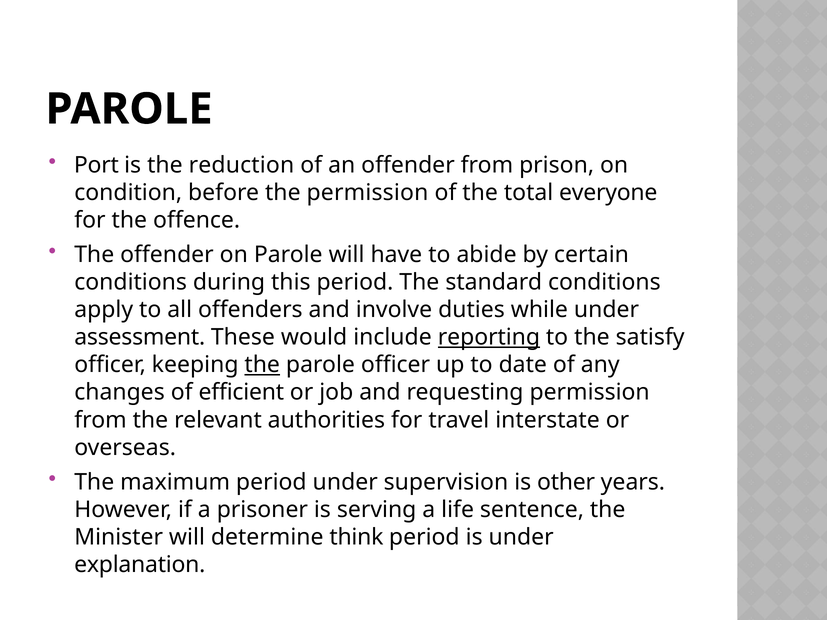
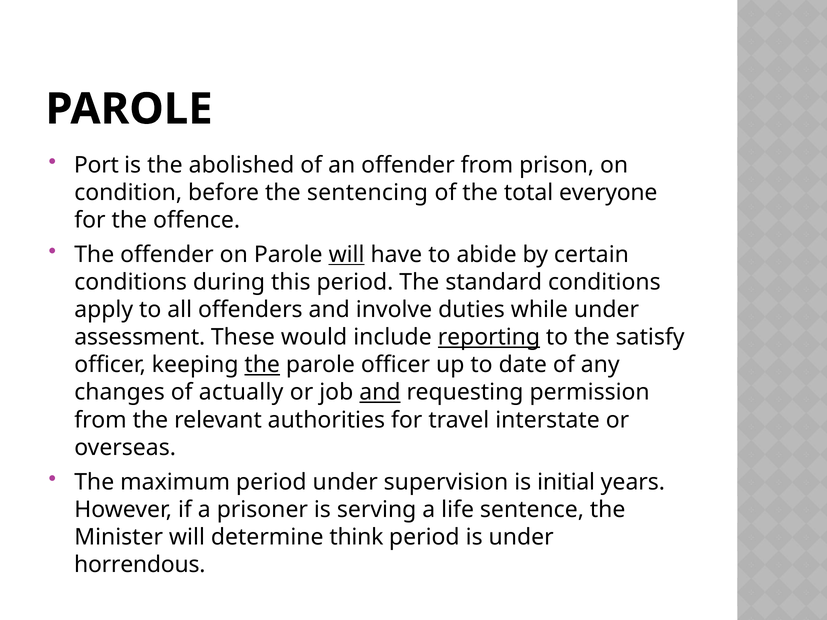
reduction: reduction -> abolished (241, 165)
the permission: permission -> sentencing (367, 193)
will underline: none -> present (347, 255)
efficient: efficient -> actually (241, 393)
and underline: none -> present (380, 393)
other: other -> initial (566, 482)
explanation: explanation -> horrendous (140, 565)
